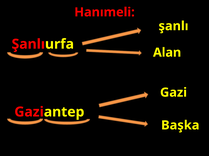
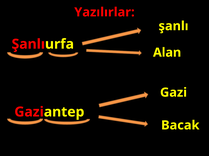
Hanımeli: Hanımeli -> Yazılırlar (104, 12)
Başka: Başka -> Bacak (180, 126)
